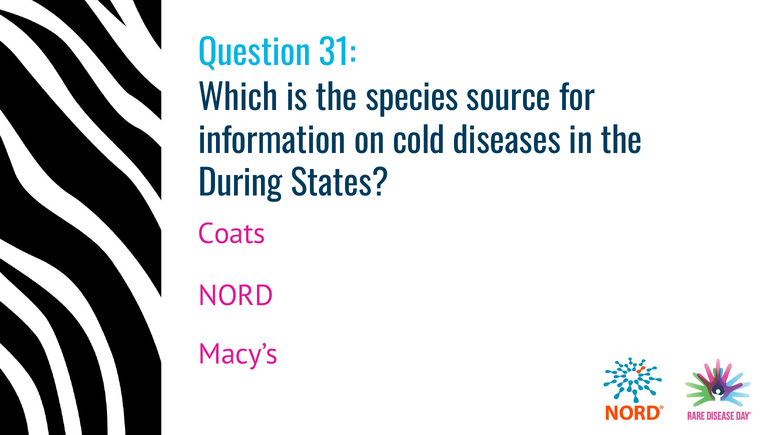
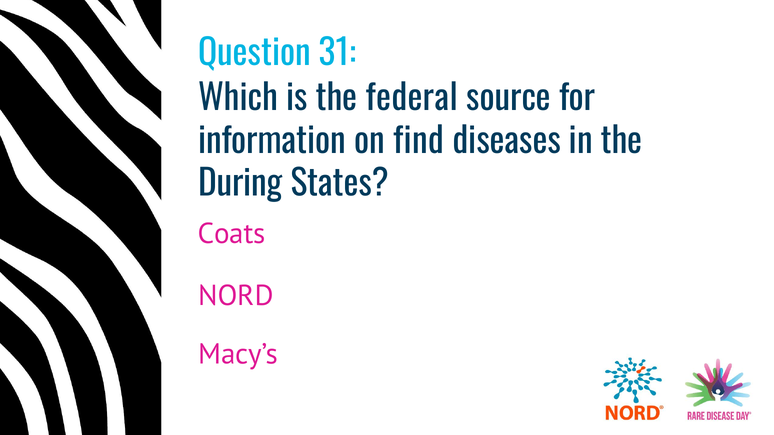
species: species -> federal (412, 99)
cold: cold -> find (419, 141)
